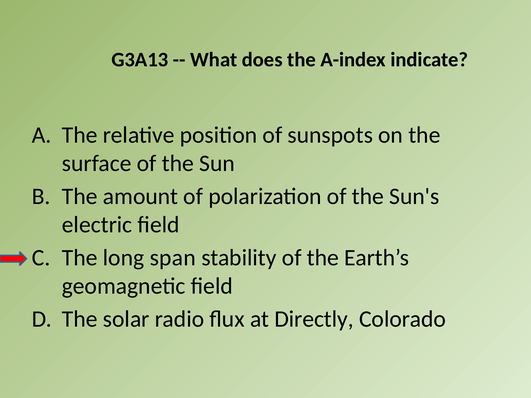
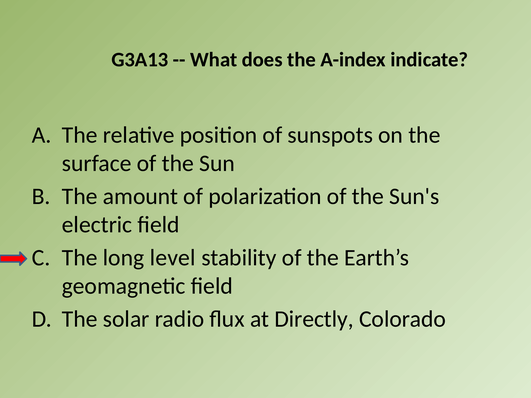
span: span -> level (173, 258)
